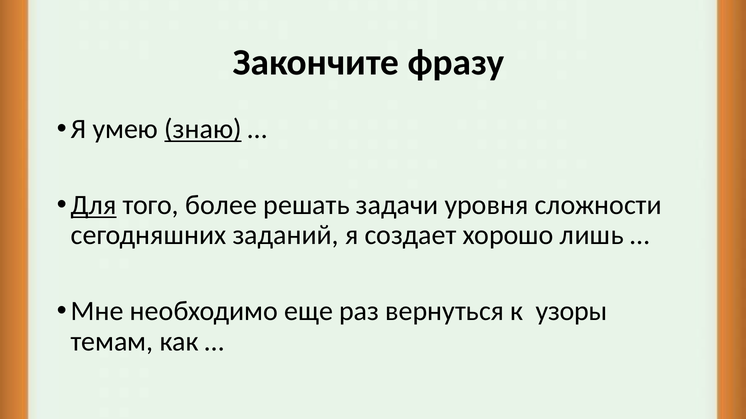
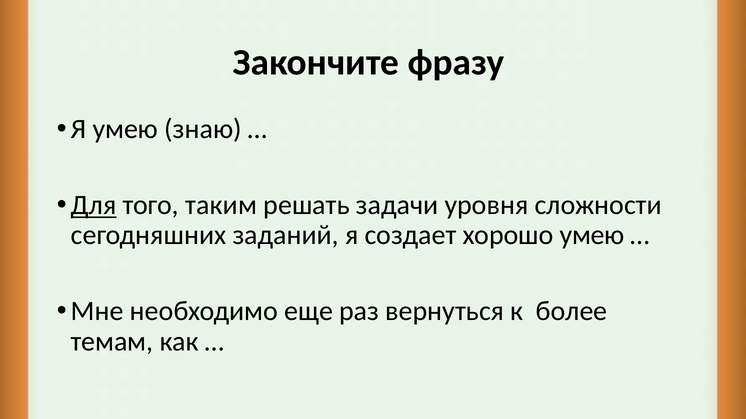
знаю underline: present -> none (203, 129)
более: более -> таким (221, 205)
хорошо лишь: лишь -> умею (592, 236)
узоры: узоры -> более (572, 312)
